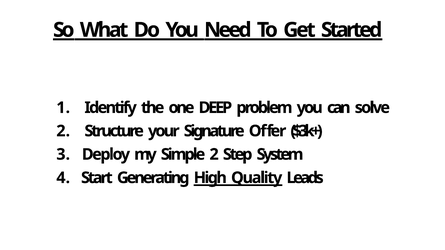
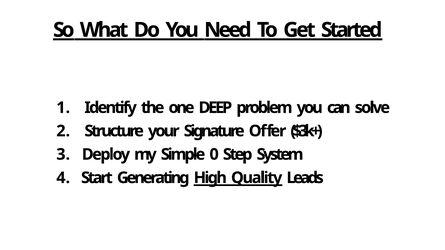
Simple 2: 2 -> 0 (214, 155)
